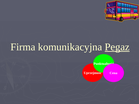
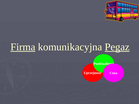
Firma underline: none -> present (23, 47)
